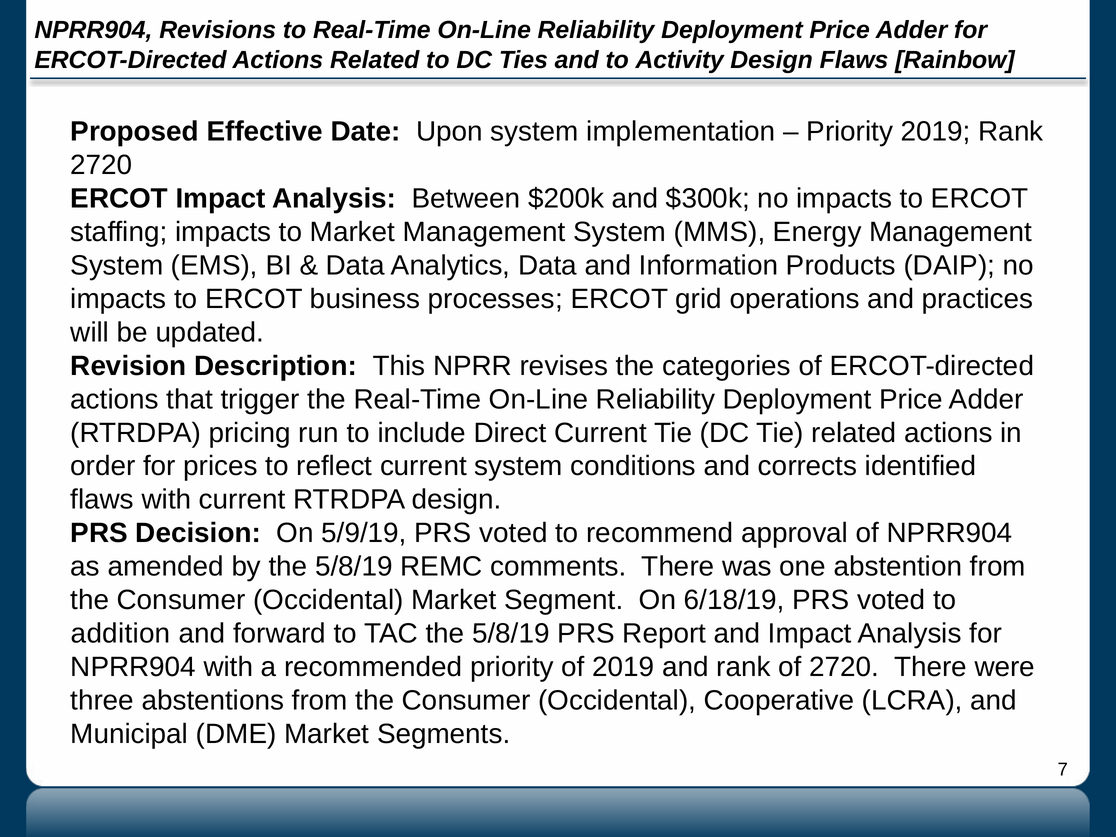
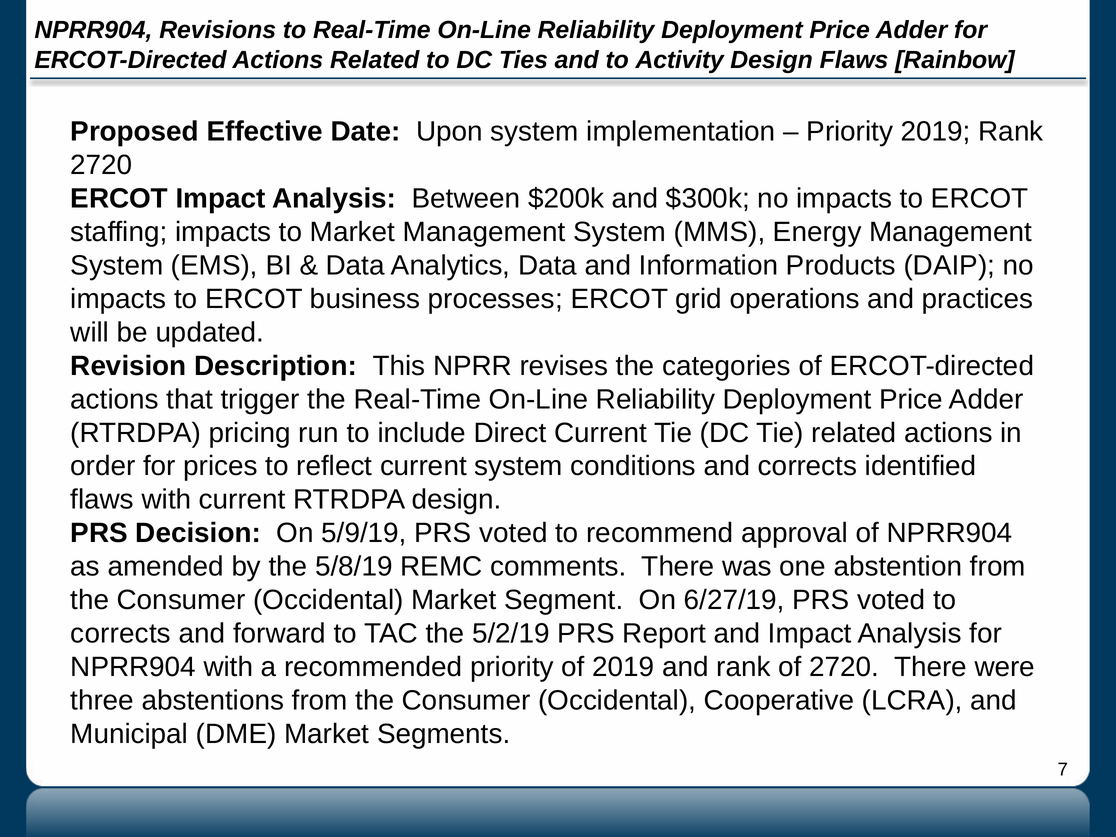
6/18/19: 6/18/19 -> 6/27/19 (734, 600)
addition: addition -> corrects (121, 634)
TAC the 5/8/19: 5/8/19 -> 5/2/19 (511, 634)
